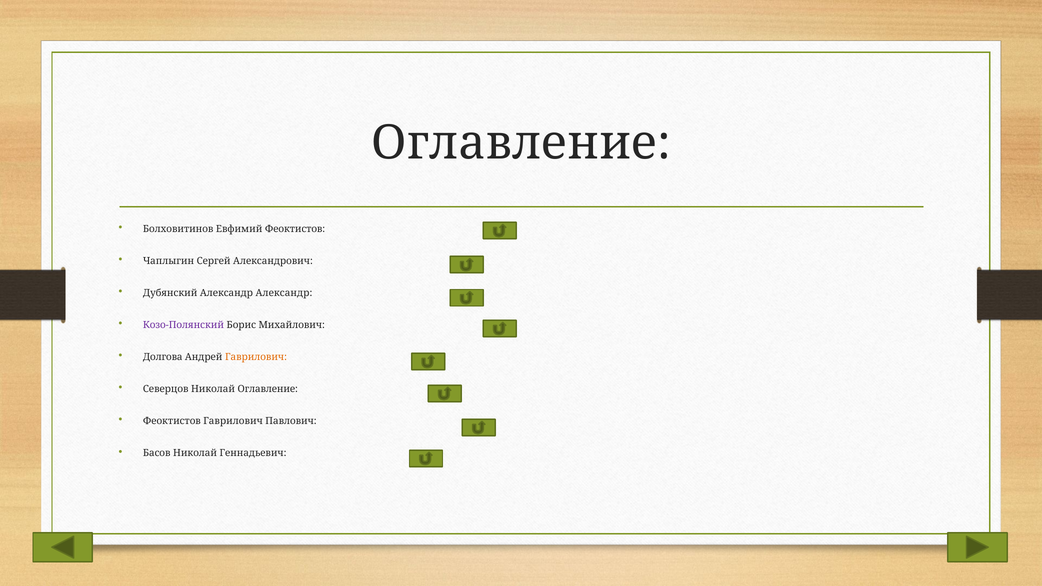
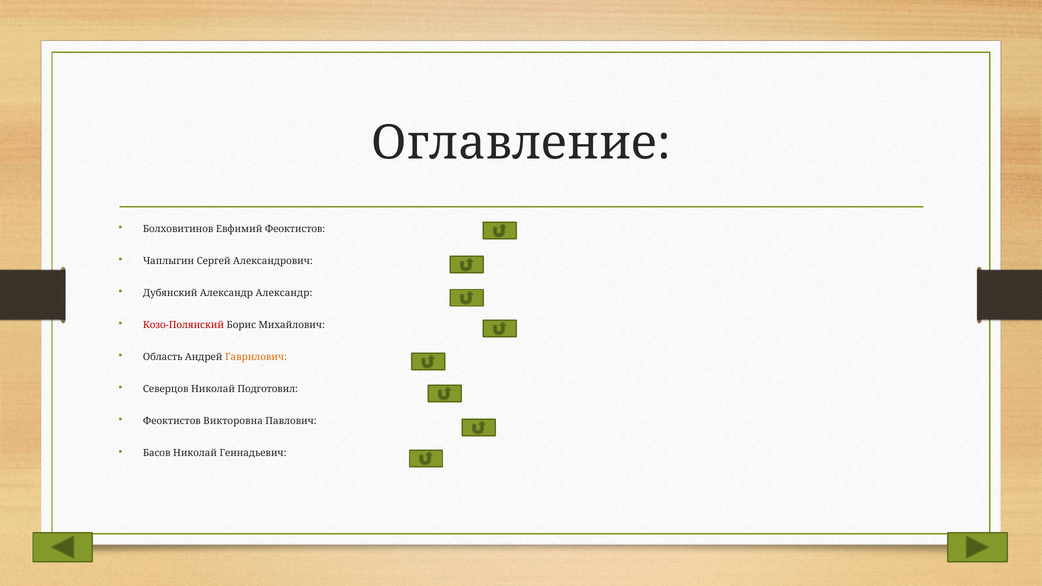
Козо-Полянский colour: purple -> red (183, 325)
Долгова: Долгова -> Область (163, 357)
Николай Оглавление: Оглавление -> Подготовил (268, 389)
Феоктистов Гаврилович: Гаврилович -> Викторовна (233, 421)
